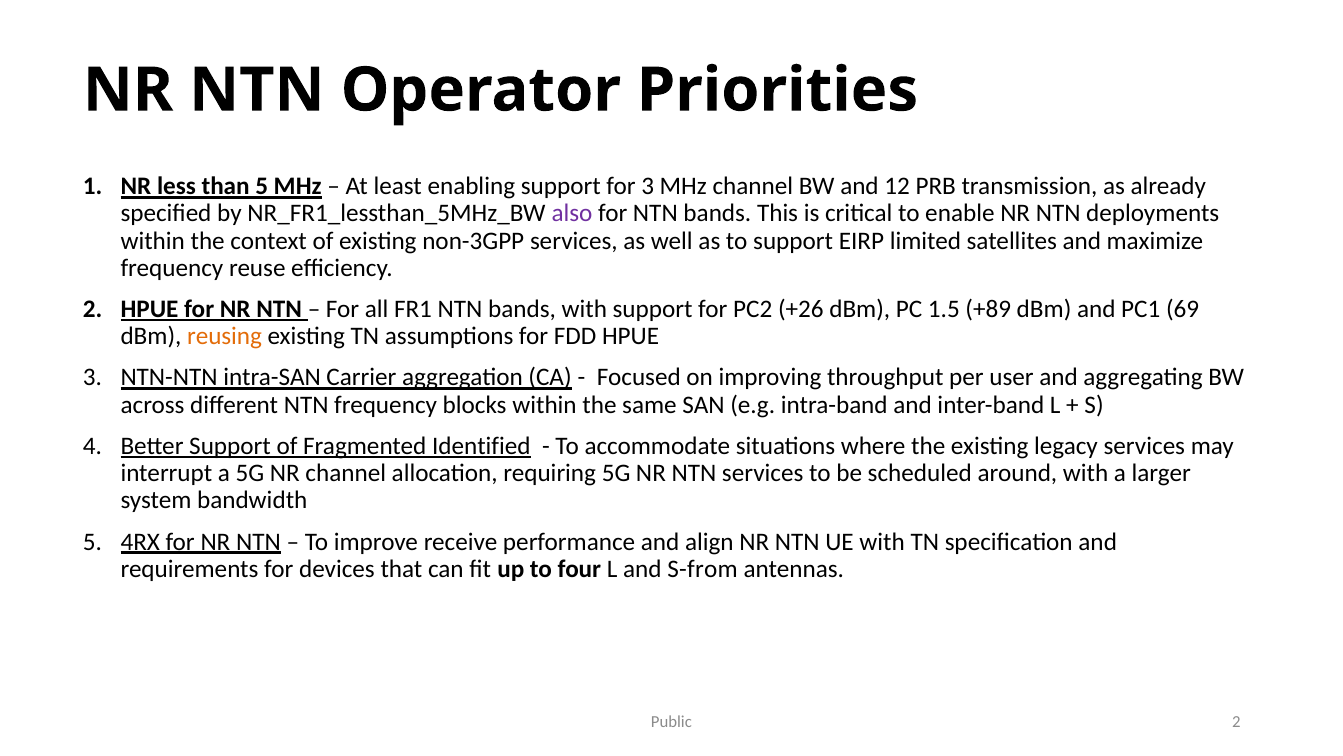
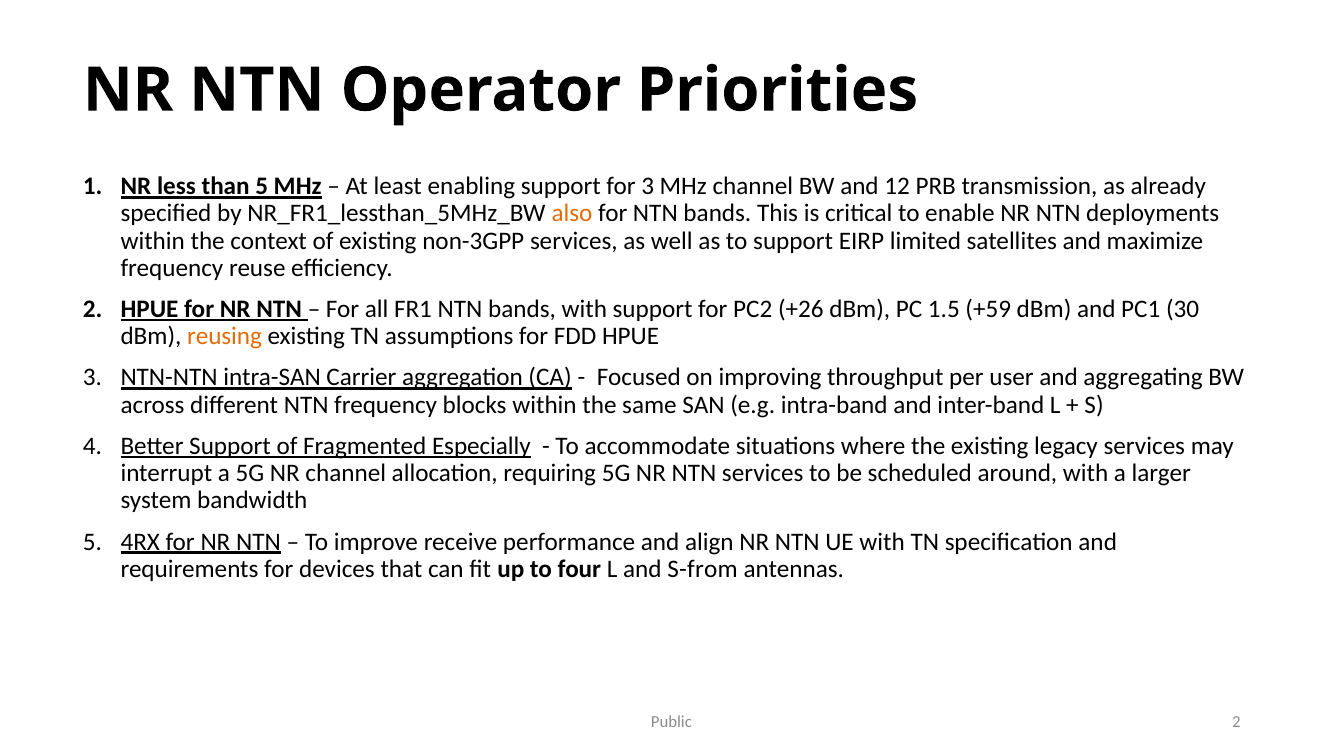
also colour: purple -> orange (572, 213)
+89: +89 -> +59 (988, 309)
69: 69 -> 30 (1183, 309)
Identified: Identified -> Especially (481, 446)
